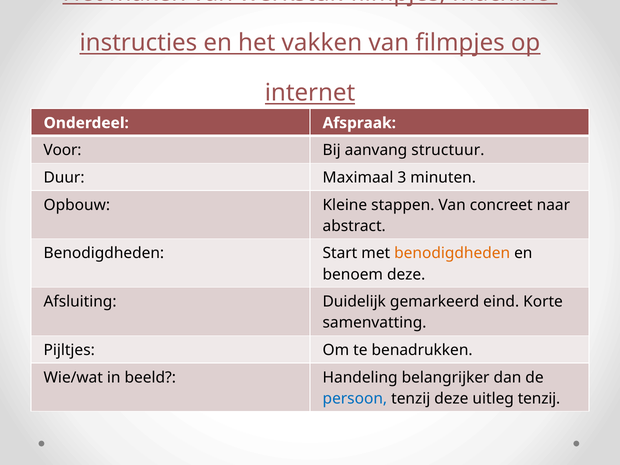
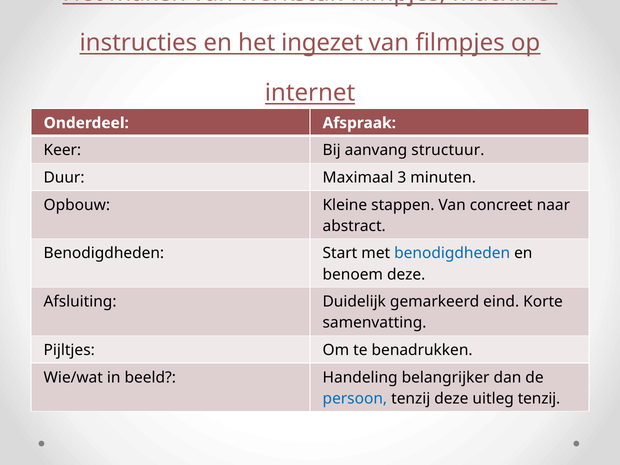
vakken: vakken -> ingezet (322, 43)
Voor: Voor -> Keer (62, 150)
benodigdheden colour: orange -> blue (452, 253)
